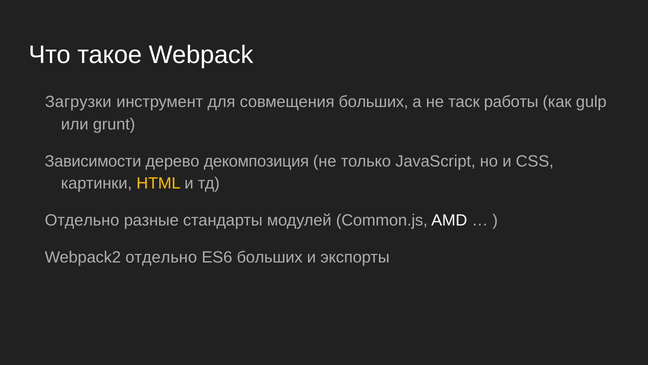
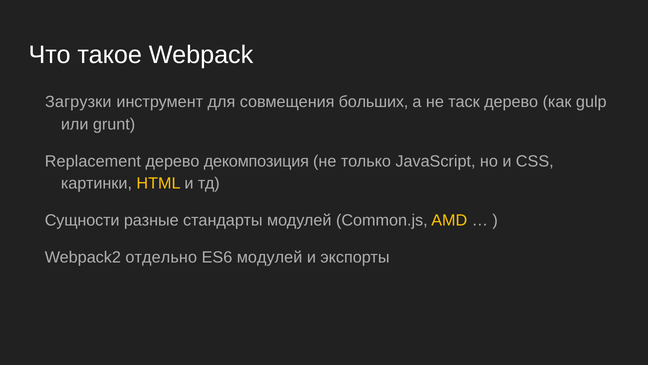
таск работы: работы -> дерево (511, 102)
Зависимости: Зависимости -> Replacement (93, 161)
Отдельно: Отдельно -> Сущности (82, 220)
AMD colour: white -> yellow (449, 220)
ES6 больших: больших -> модулей (270, 257)
